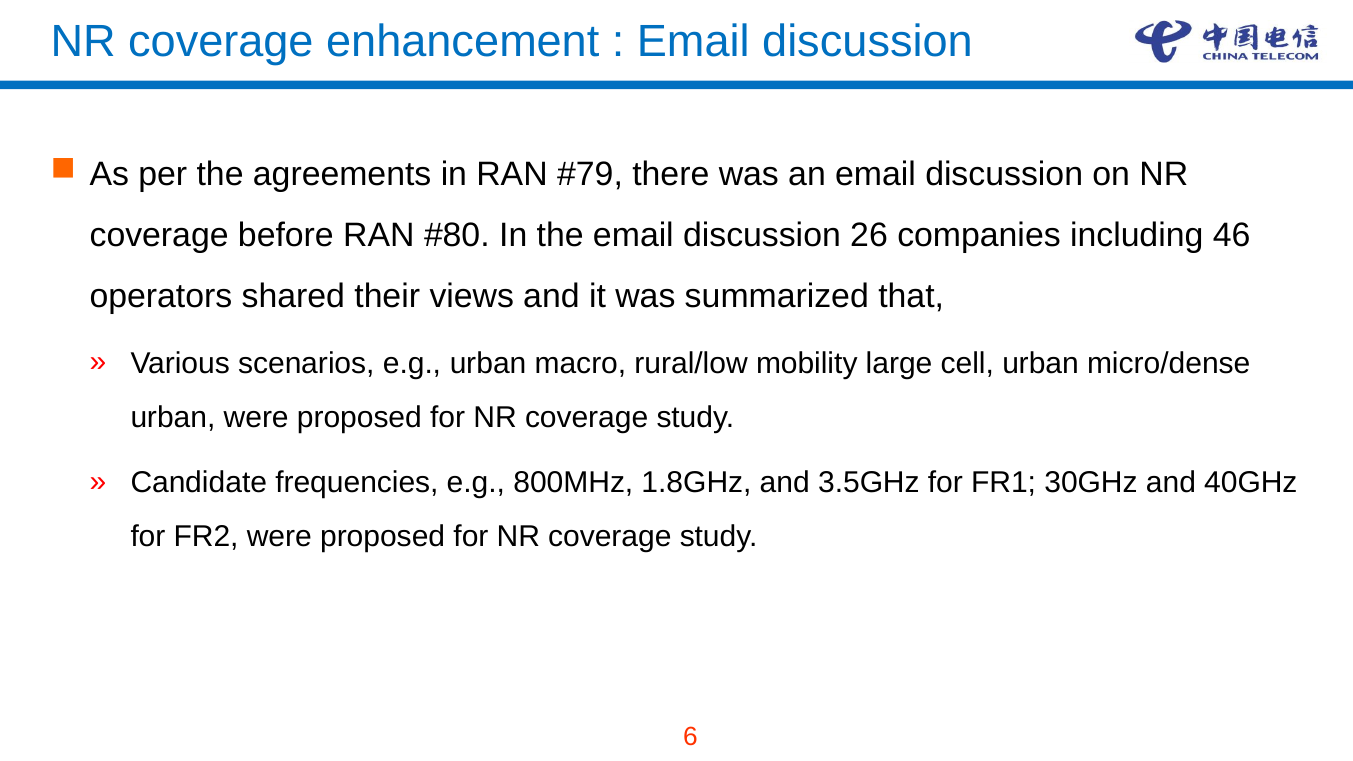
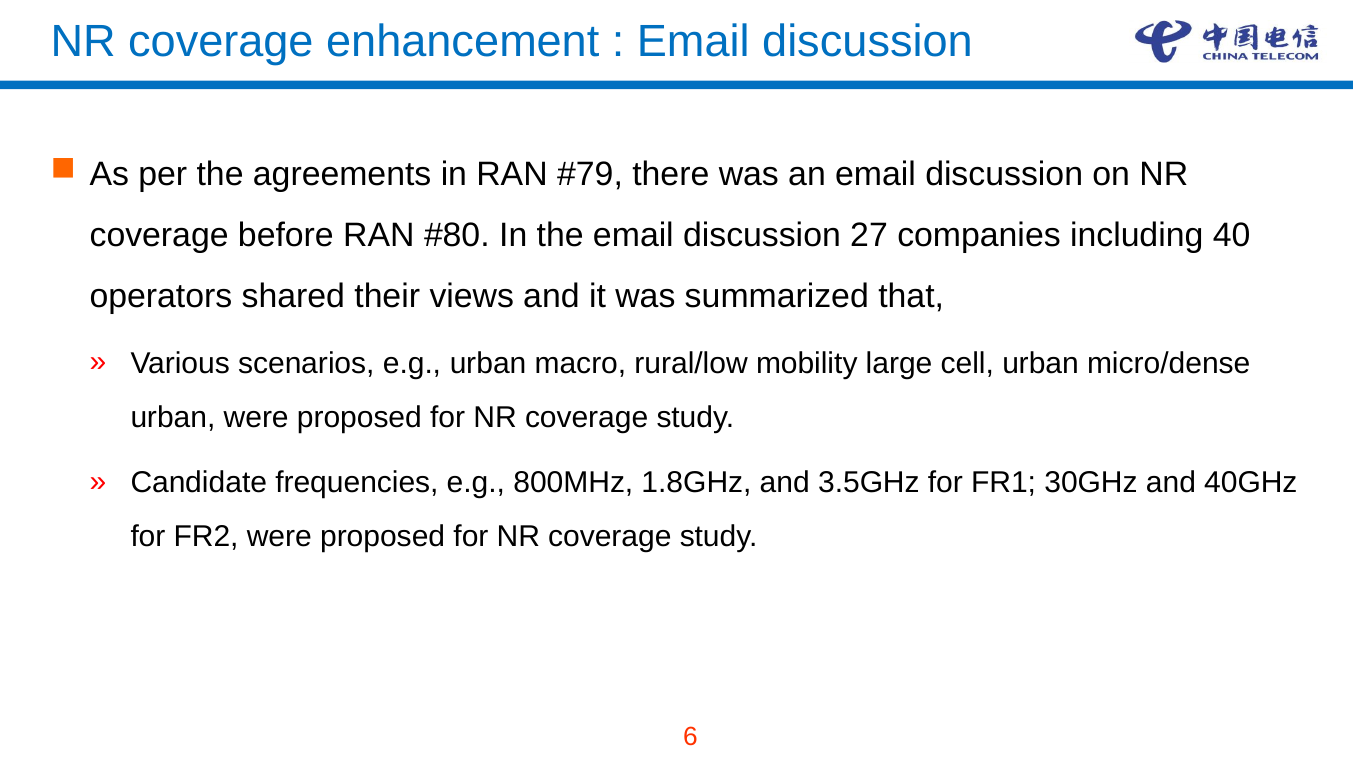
26: 26 -> 27 (869, 235)
46: 46 -> 40 (1232, 235)
